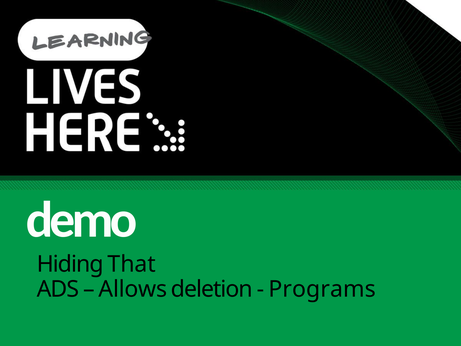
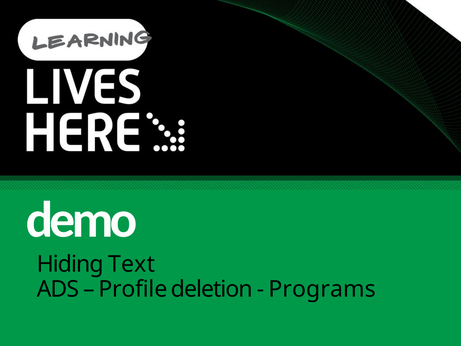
That: That -> Text (132, 264)
Allows: Allows -> Profile (133, 289)
